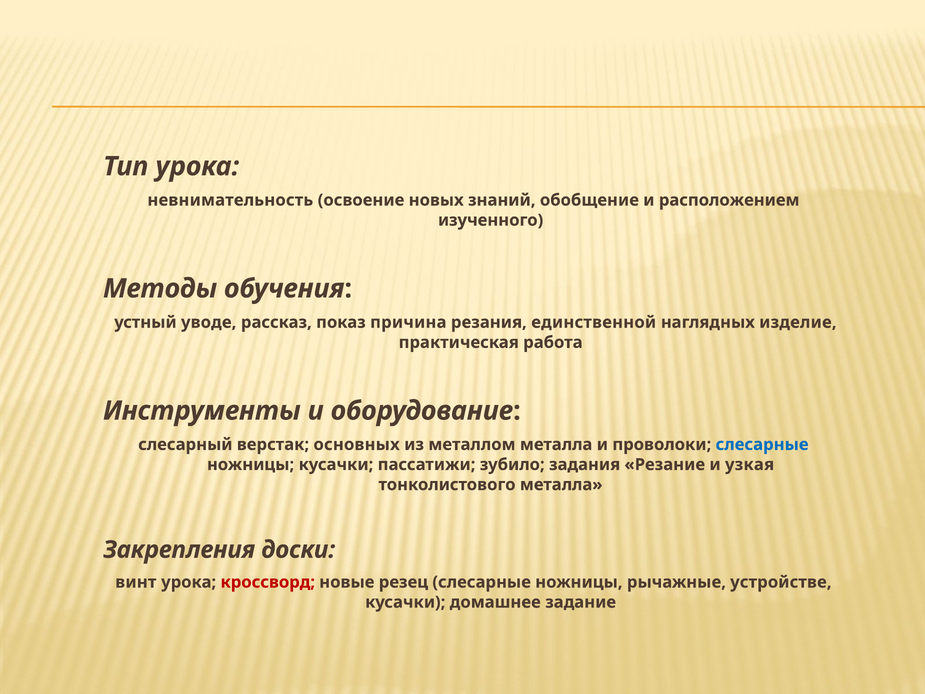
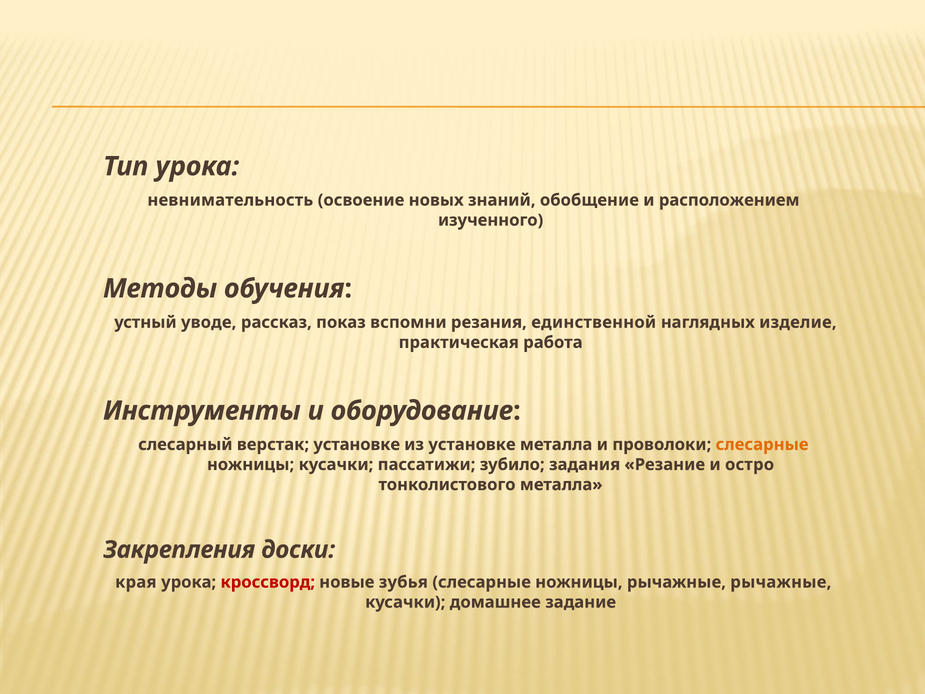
причина: причина -> вспомни (408, 322)
верстак основных: основных -> установке (357, 444)
из металлом: металлом -> установке (472, 444)
слесарные colour: blue -> orange (762, 444)
узкая: узкая -> остро (750, 464)
винт: винт -> края (136, 582)
резец: резец -> зубья (403, 582)
рычажные устройстве: устройстве -> рычажные (781, 582)
